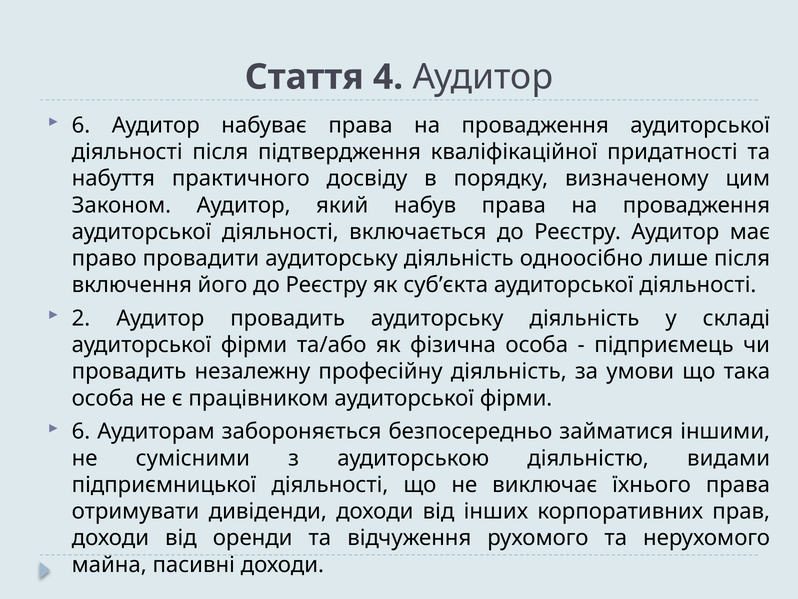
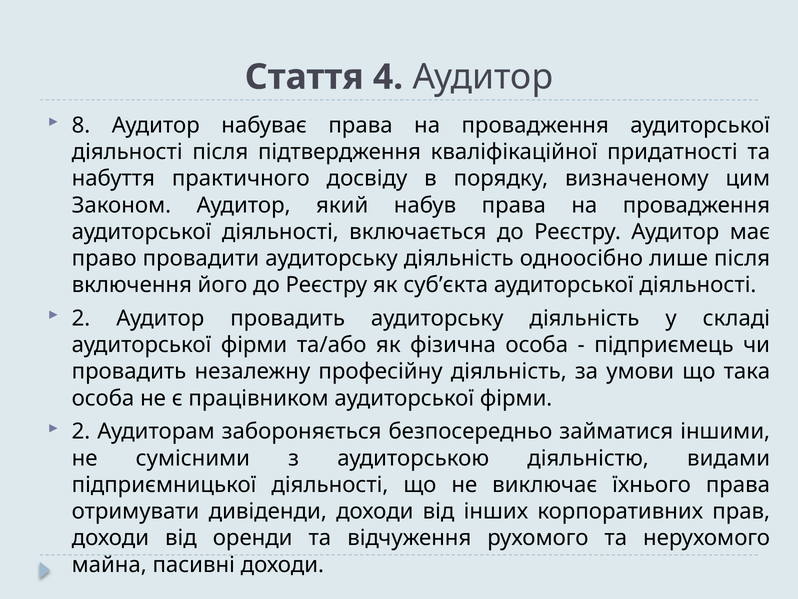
6: 6 -> 8 (81, 125)
6: 6 -> 2 (81, 431)
